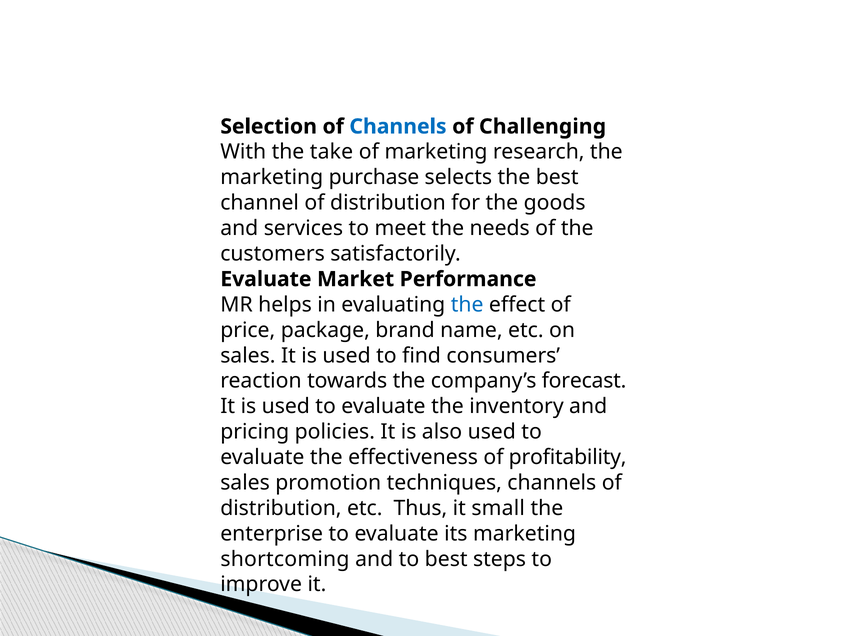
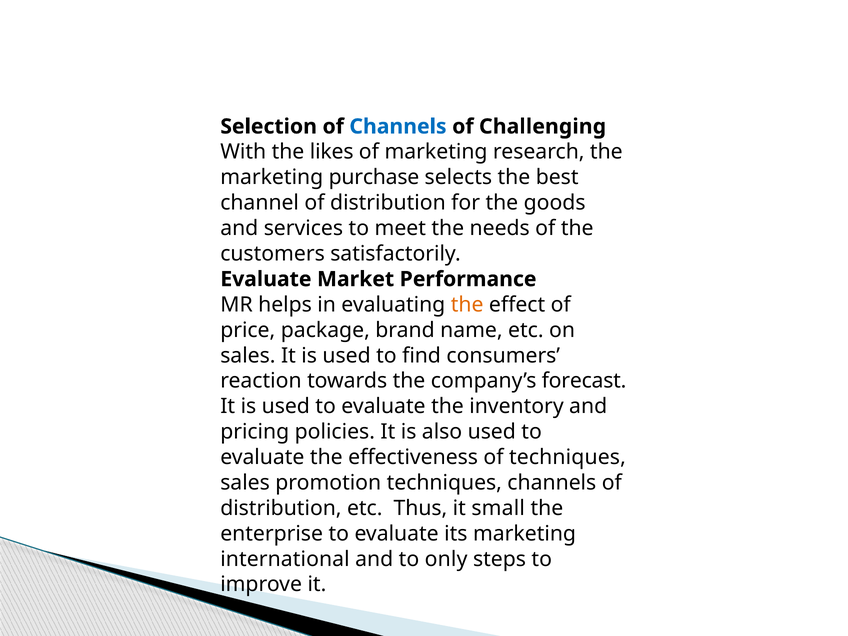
take: take -> likes (332, 152)
the colour: blue -> orange (467, 305)
of profitability: profitability -> techniques (567, 457)
shortcoming: shortcoming -> international (285, 559)
to best: best -> only (446, 559)
